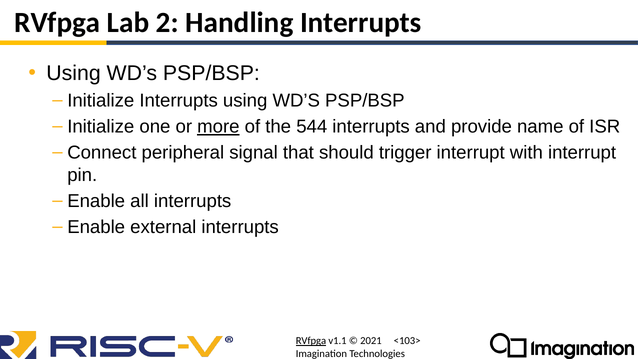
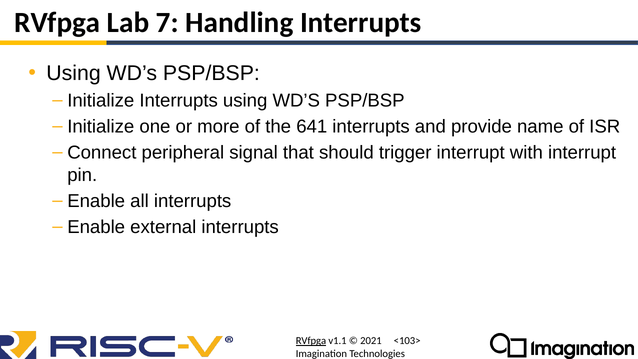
2: 2 -> 7 (167, 23)
more underline: present -> none (218, 127)
544: 544 -> 641 (312, 127)
